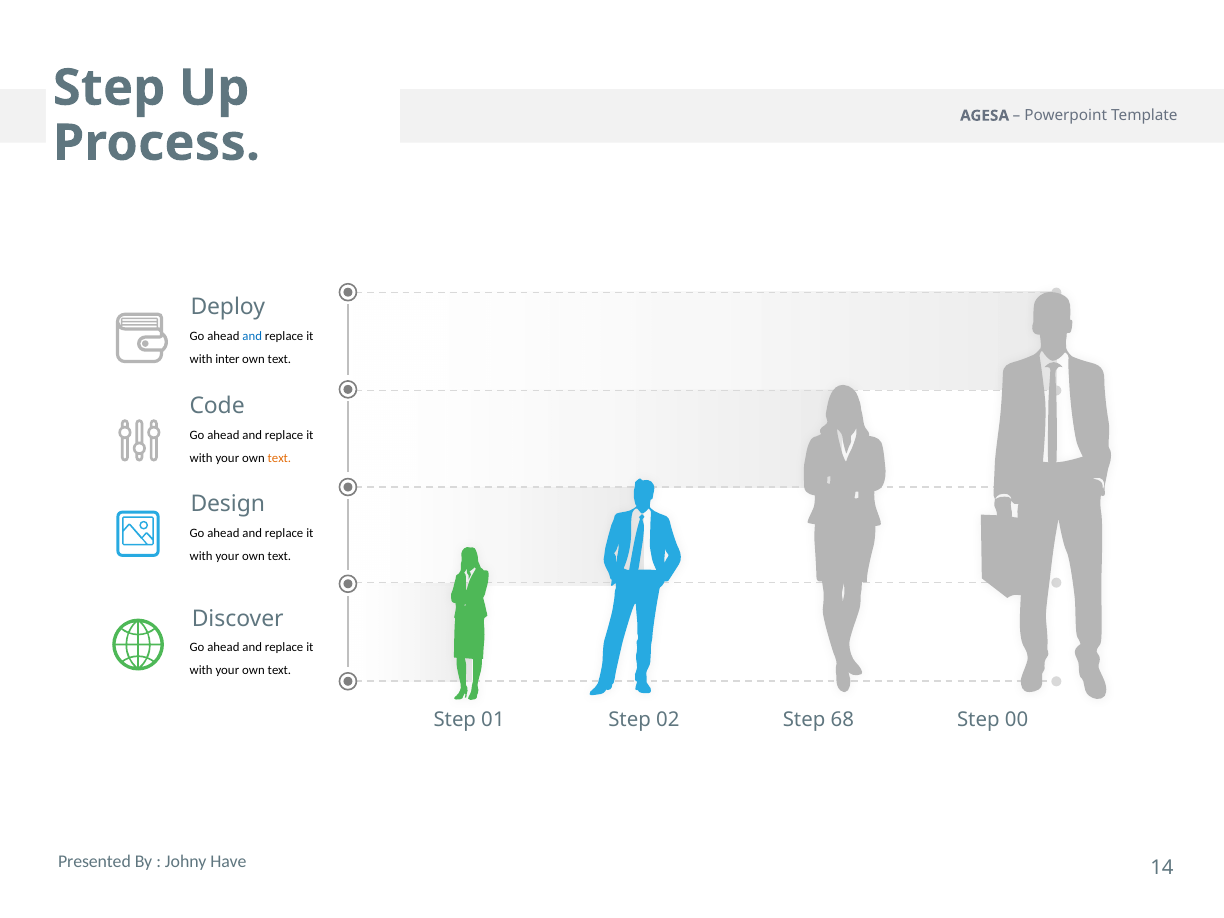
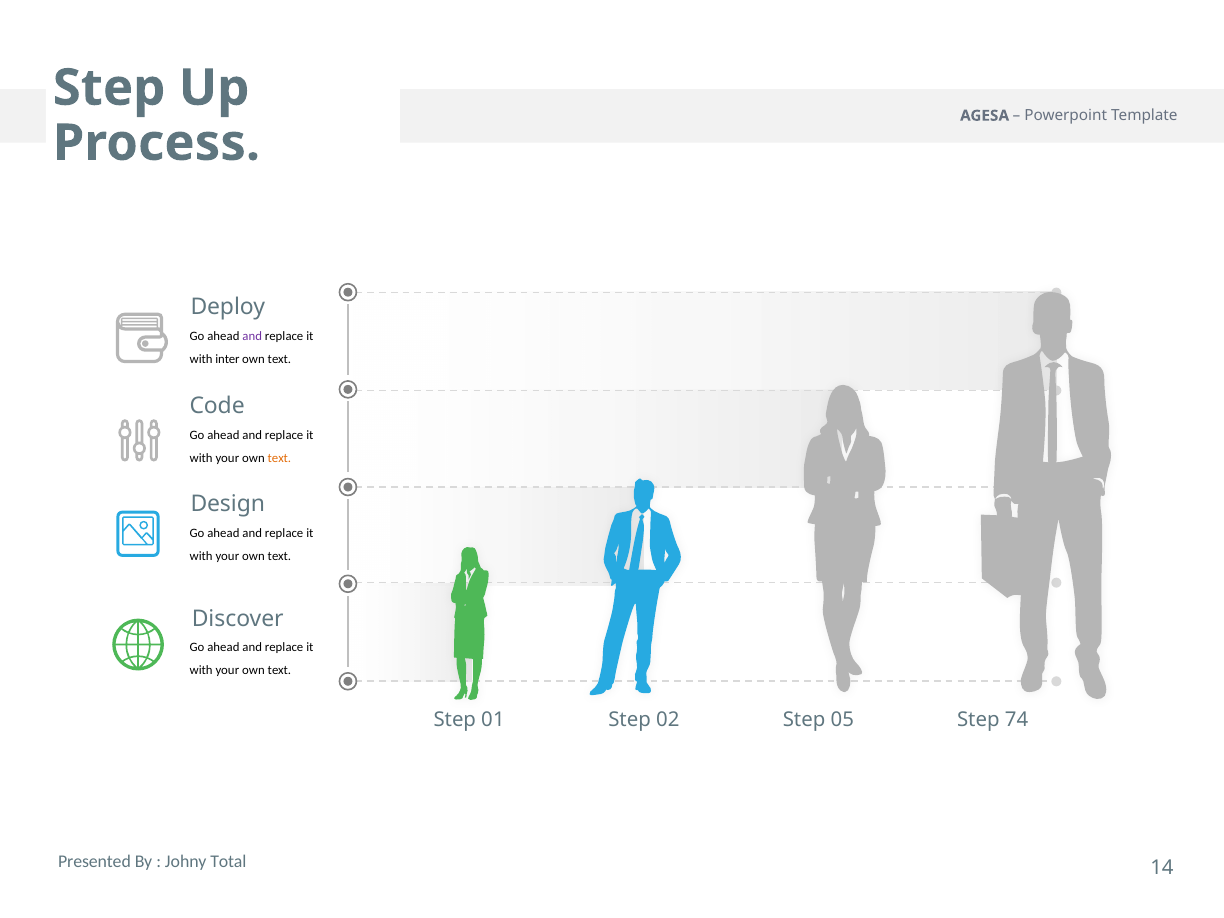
and colour: blue -> purple (252, 336)
68: 68 -> 05 (842, 720)
00: 00 -> 74 (1017, 720)
Have: Have -> Total (228, 861)
